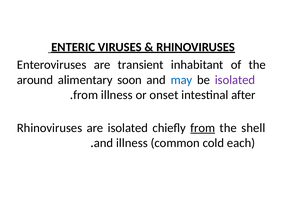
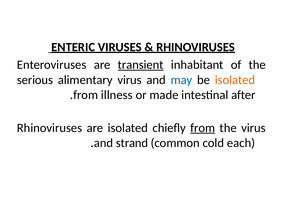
transient underline: none -> present (141, 64)
around: around -> serious (35, 80)
alimentary soon: soon -> virus (130, 80)
isolated colour: purple -> orange (235, 80)
onset: onset -> made (164, 95)
the shell: shell -> virus (253, 127)
and illness: illness -> strand (132, 142)
